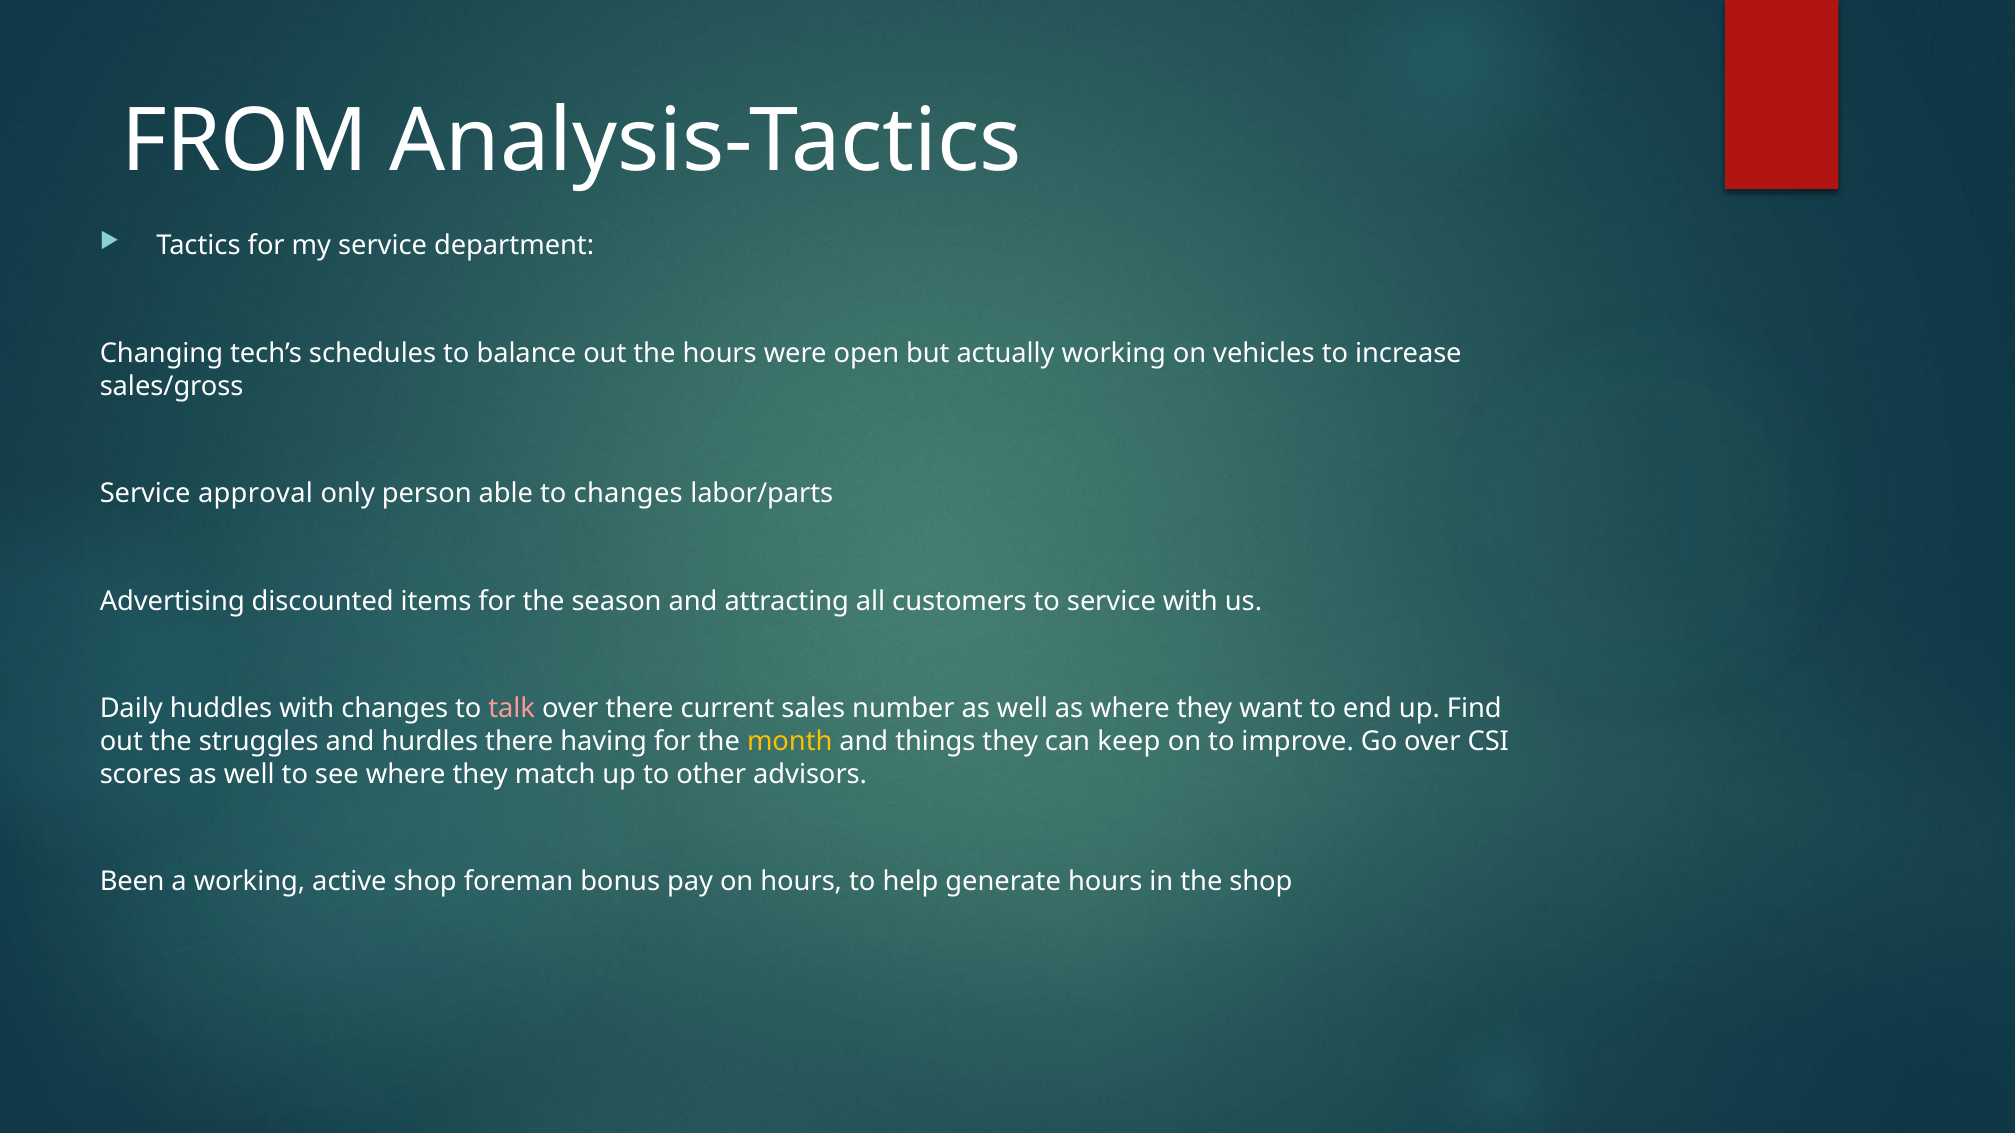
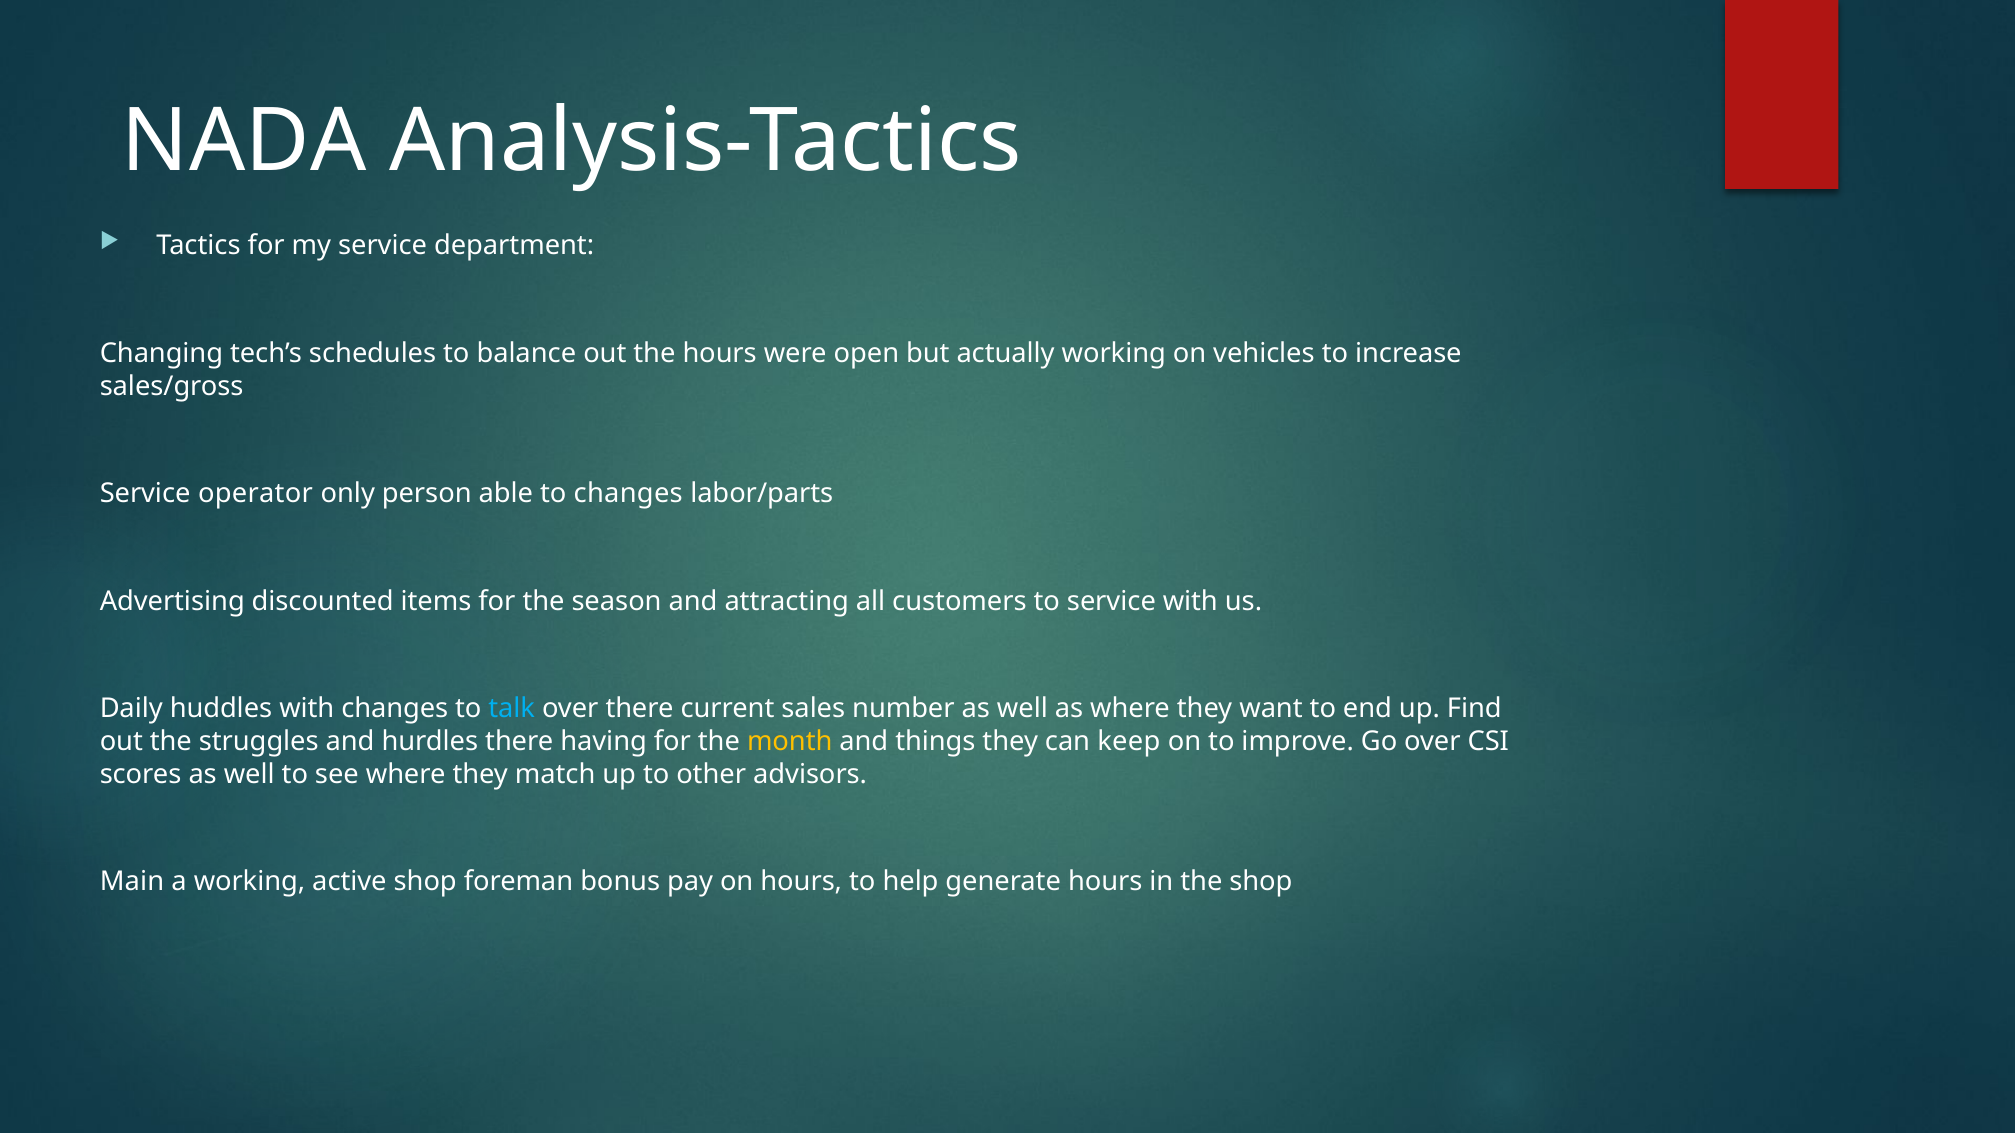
FROM: FROM -> NADA (244, 141)
approval: approval -> operator (255, 494)
talk colour: pink -> light blue (512, 709)
Been: Been -> Main (132, 882)
